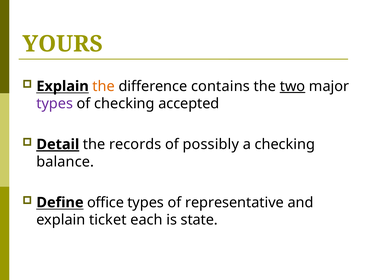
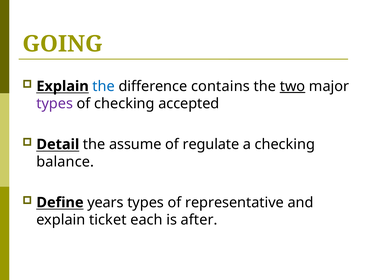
YOURS: YOURS -> GOING (63, 44)
the colour: orange -> blue (104, 86)
Detail underline: present -> none (58, 144)
records: records -> assume (135, 144)
possibly: possibly -> regulate (211, 144)
office: office -> years (105, 202)
state: state -> after (199, 220)
